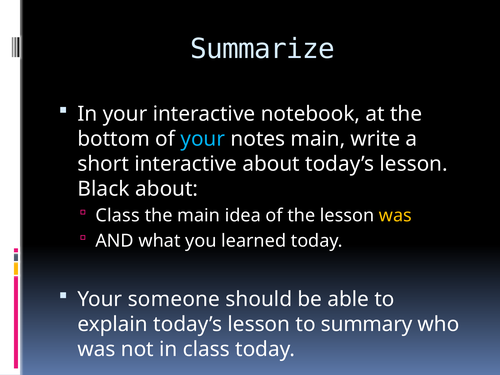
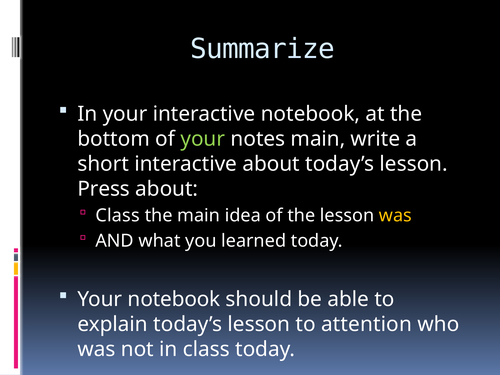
your colour: light blue -> light green (203, 139)
Black: Black -> Press (104, 189)
Your someone: someone -> notebook (174, 299)
summary: summary -> attention (367, 324)
